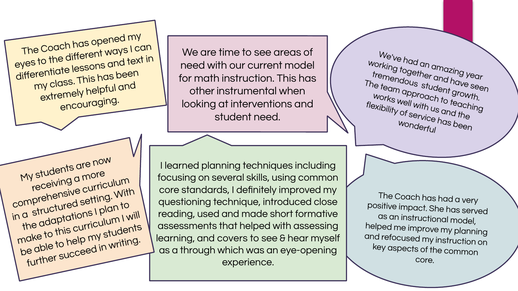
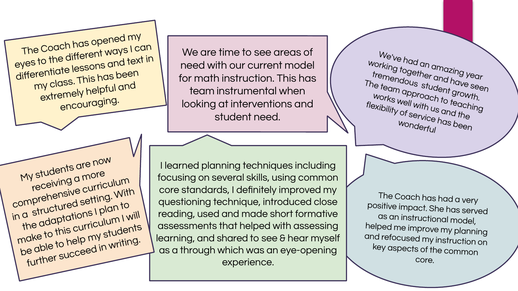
other: other -> team (202, 91)
covers: covers -> shared (232, 238)
